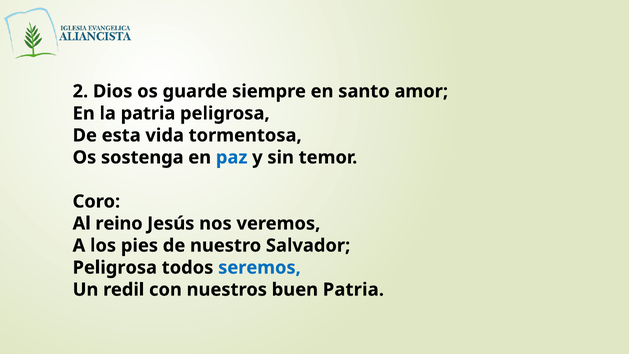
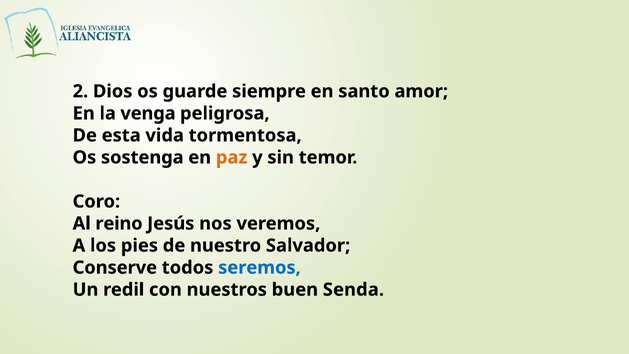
la patria: patria -> venga (148, 113)
paz colour: blue -> orange (232, 157)
Peligrosa: Peligrosa -> Conserve (115, 267)
buen Patria: Patria -> Senda (353, 290)
